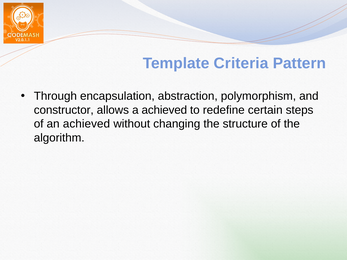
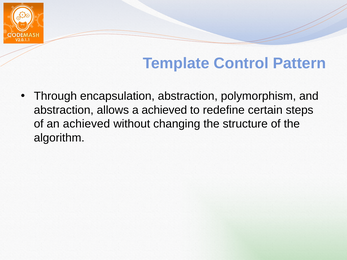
Criteria: Criteria -> Control (241, 63)
constructor: constructor -> abstraction (64, 110)
